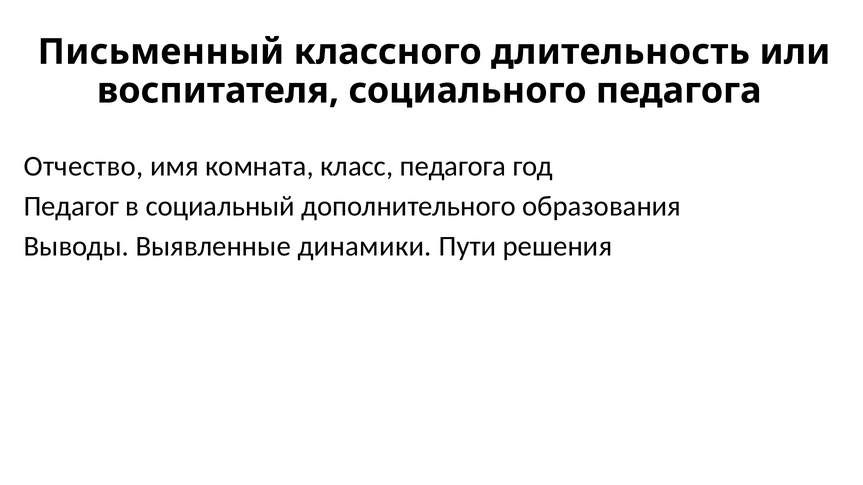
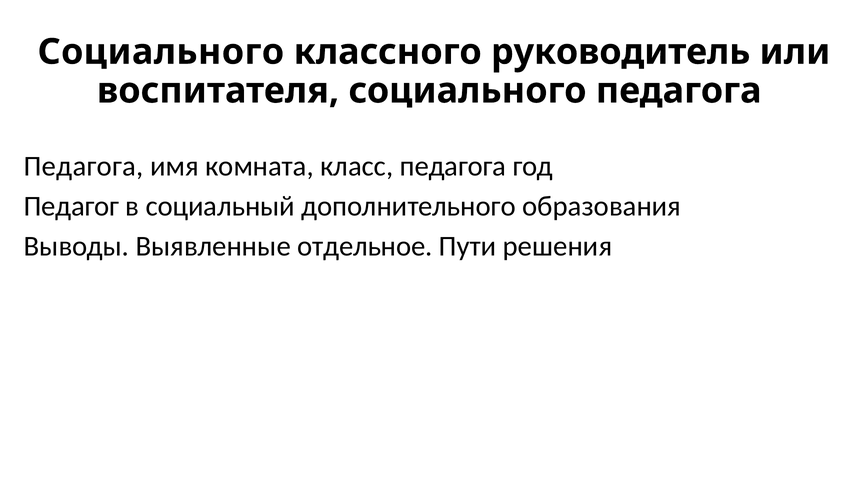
Письменный: Письменный -> Социального (161, 52)
длительность: длительность -> руководитель (621, 52)
Отчество: Отчество -> Педагога (84, 166)
динамики: динамики -> отдельное (365, 246)
